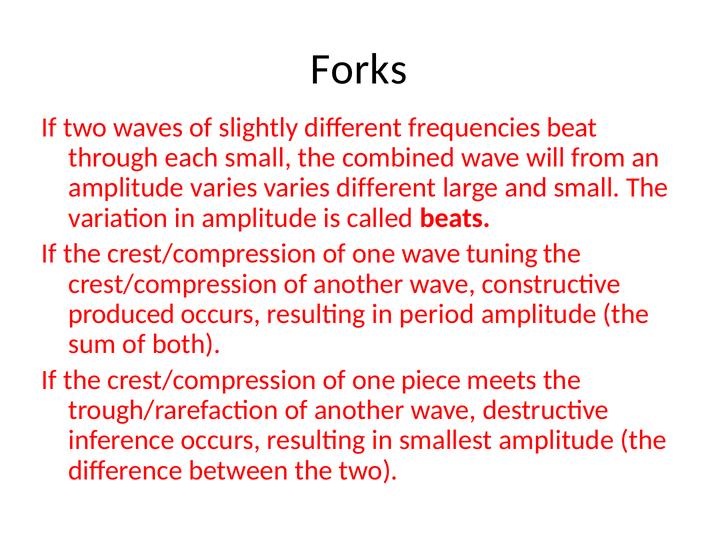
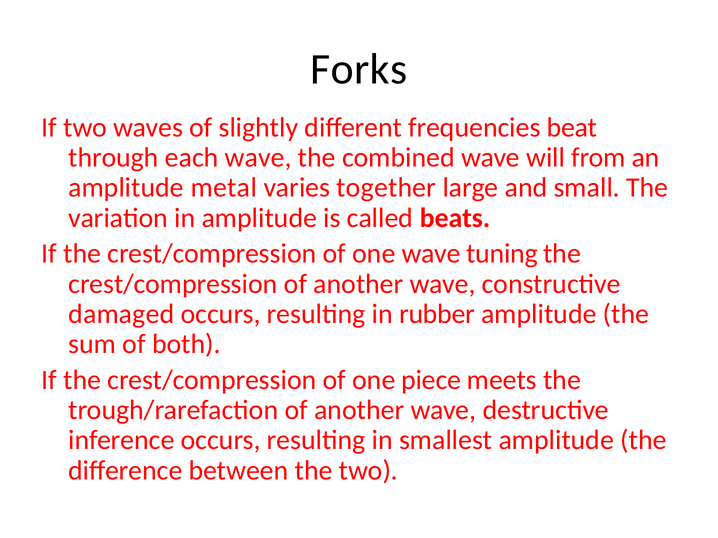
each small: small -> wave (258, 158)
amplitude varies: varies -> metal (224, 188)
varies different: different -> together (386, 188)
produced: produced -> damaged (121, 314)
period: period -> rubber (437, 314)
